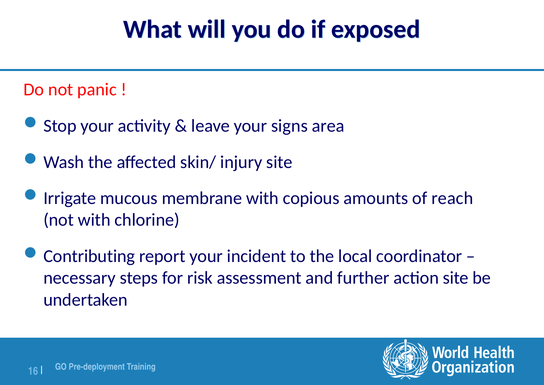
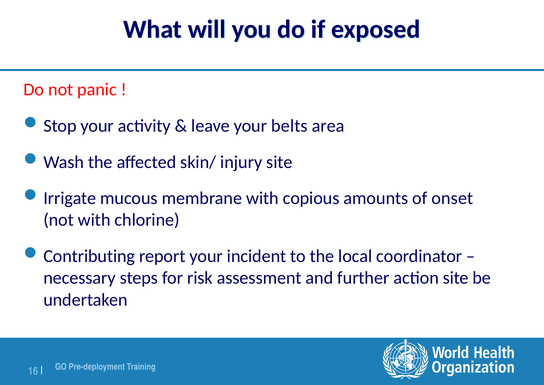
signs: signs -> belts (289, 126)
reach: reach -> onset (452, 198)
